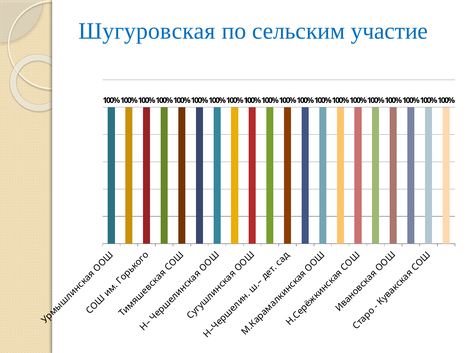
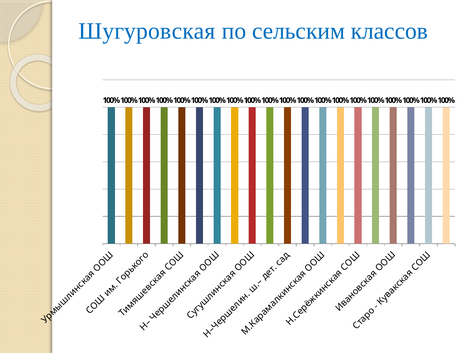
участие: участие -> классов (389, 31)
